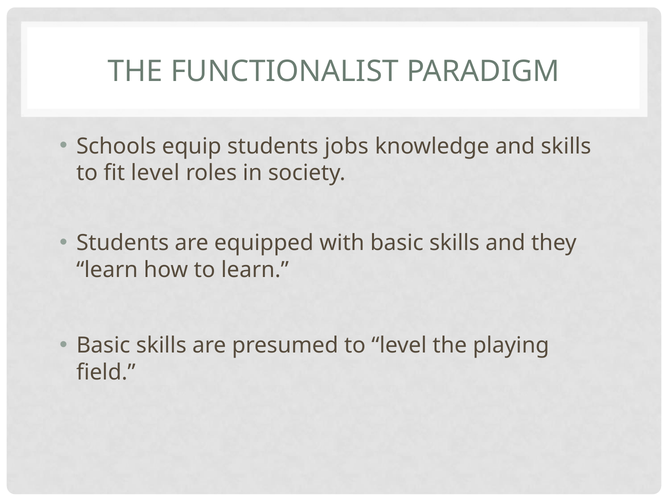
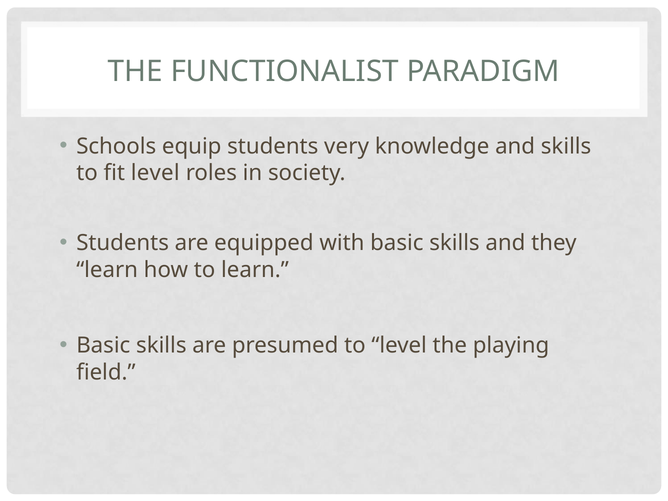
jobs: jobs -> very (347, 146)
